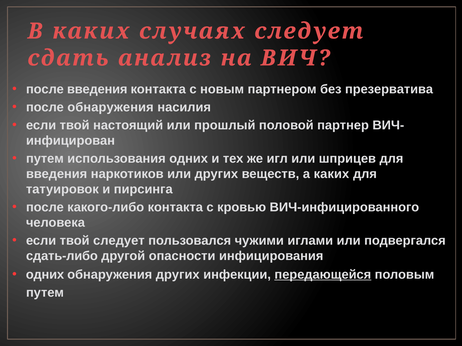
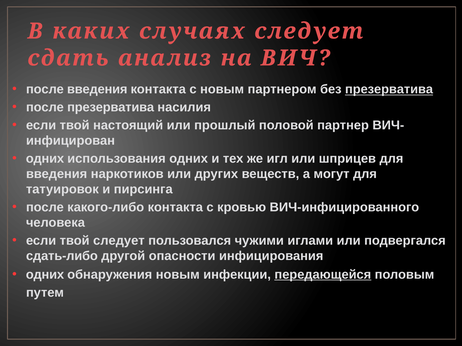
презерватива underline: none -> present (389, 90)
после обнаружения: обнаружения -> презерватива (111, 108)
путем: путем -> одних (45, 159)
а каких: каких -> могут (332, 174)
обнаружения других: других -> новым (178, 275)
